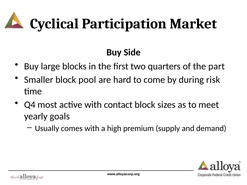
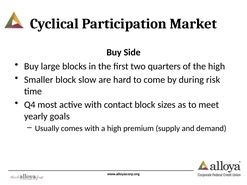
the part: part -> high (217, 66)
pool: pool -> slow (87, 80)
